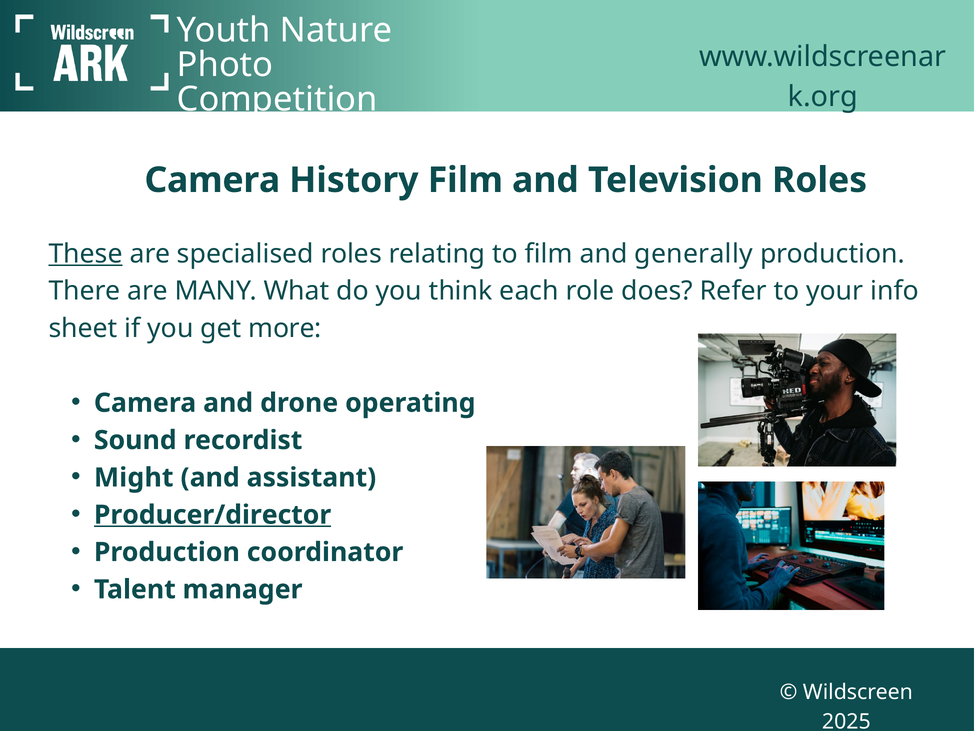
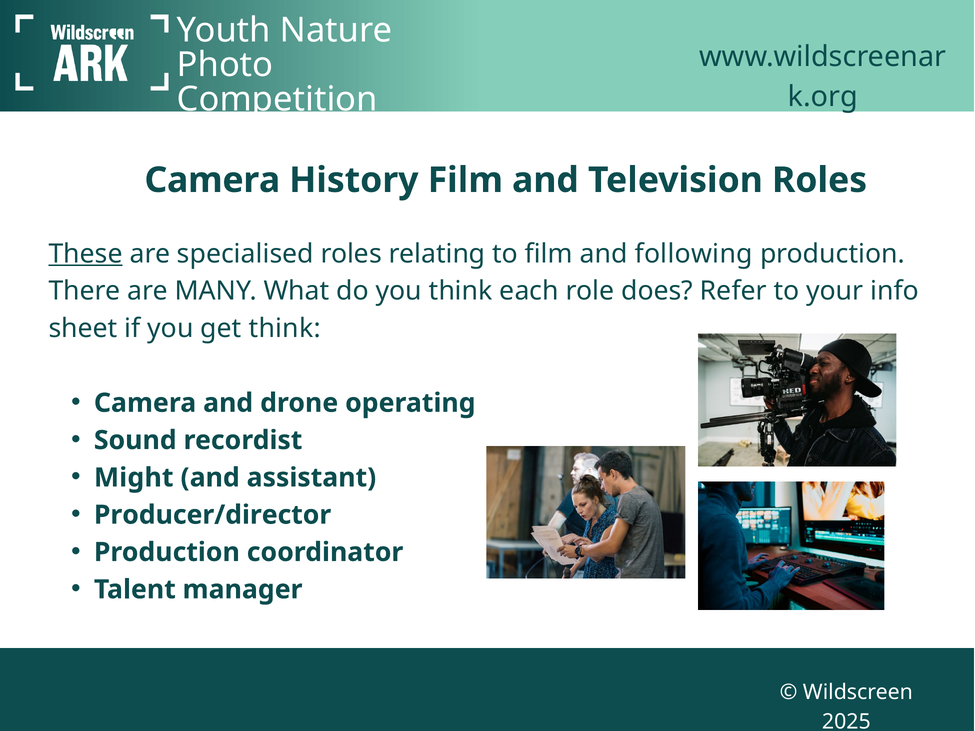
generally: generally -> following (694, 254)
get more: more -> think (285, 329)
Producer/director underline: present -> none (213, 515)
